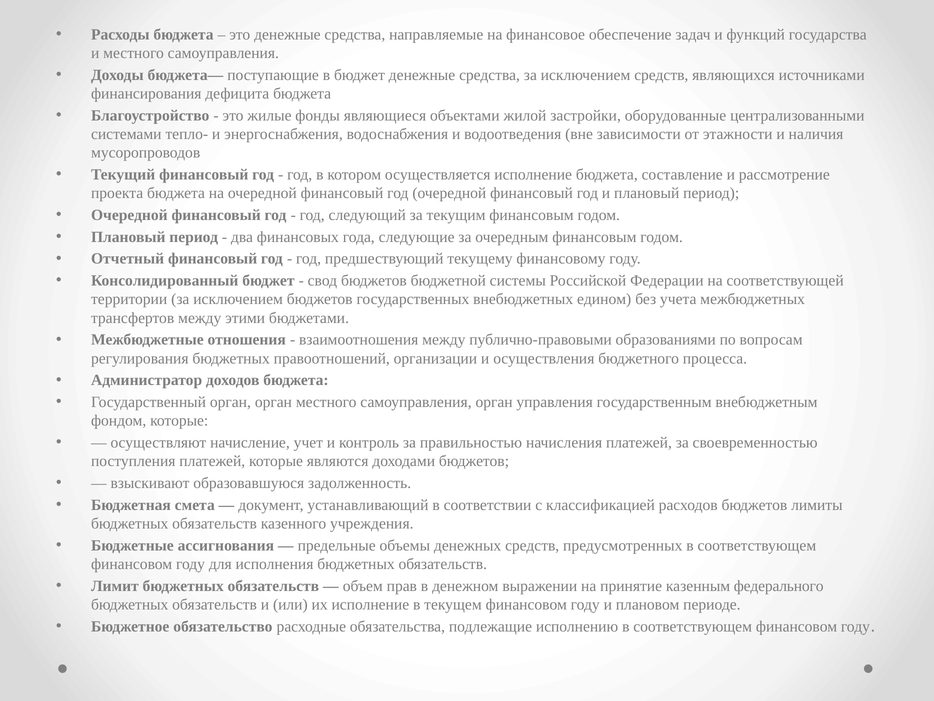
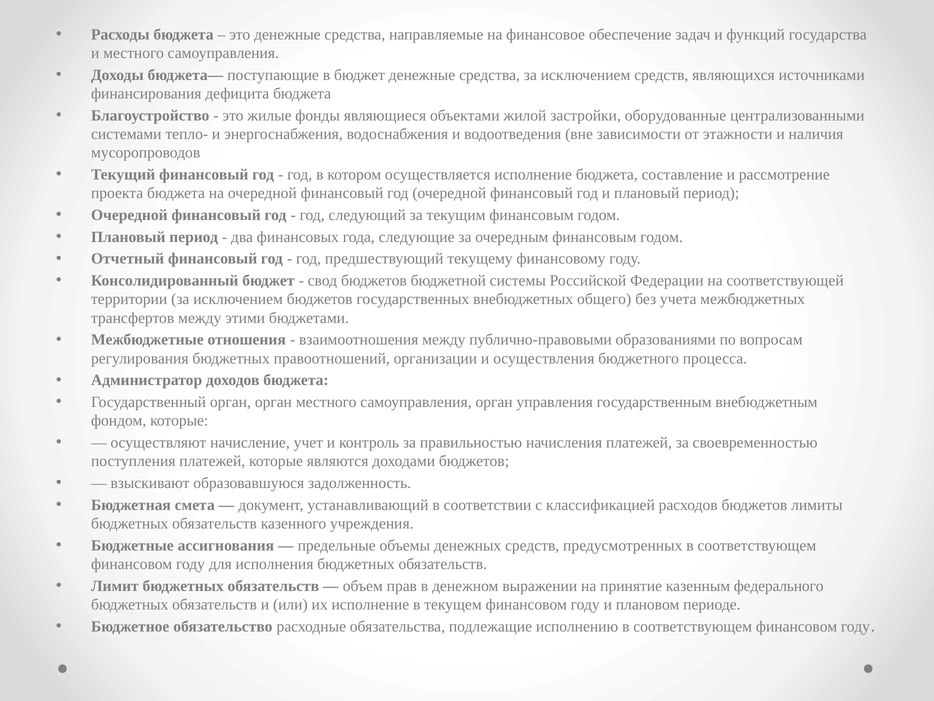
едином: едином -> общего (604, 299)
